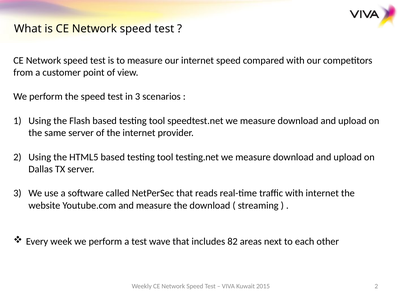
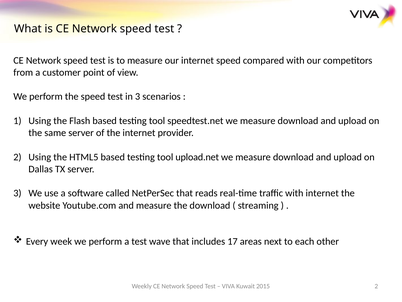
testing.net: testing.net -> upload.net (197, 157)
82: 82 -> 17 (233, 241)
